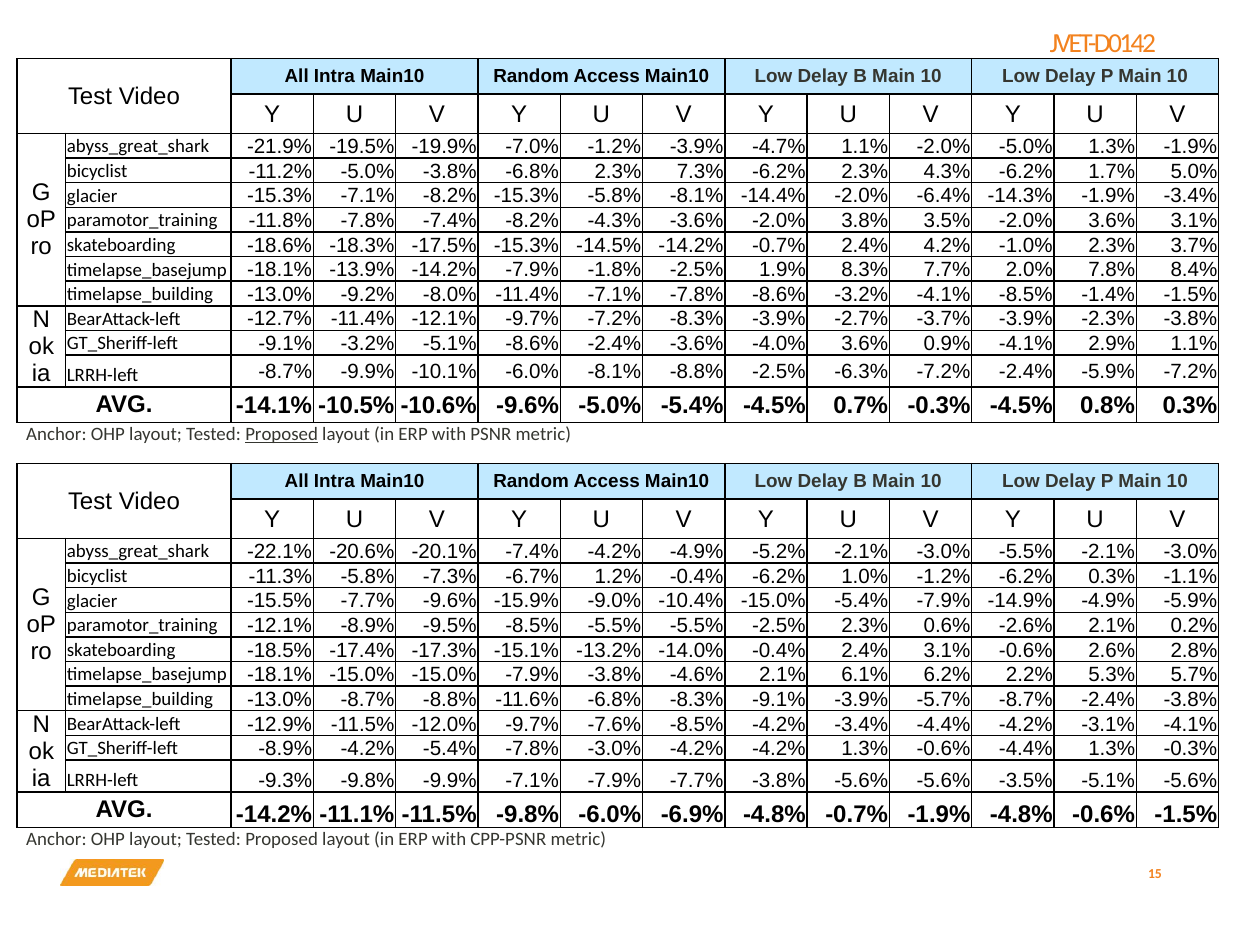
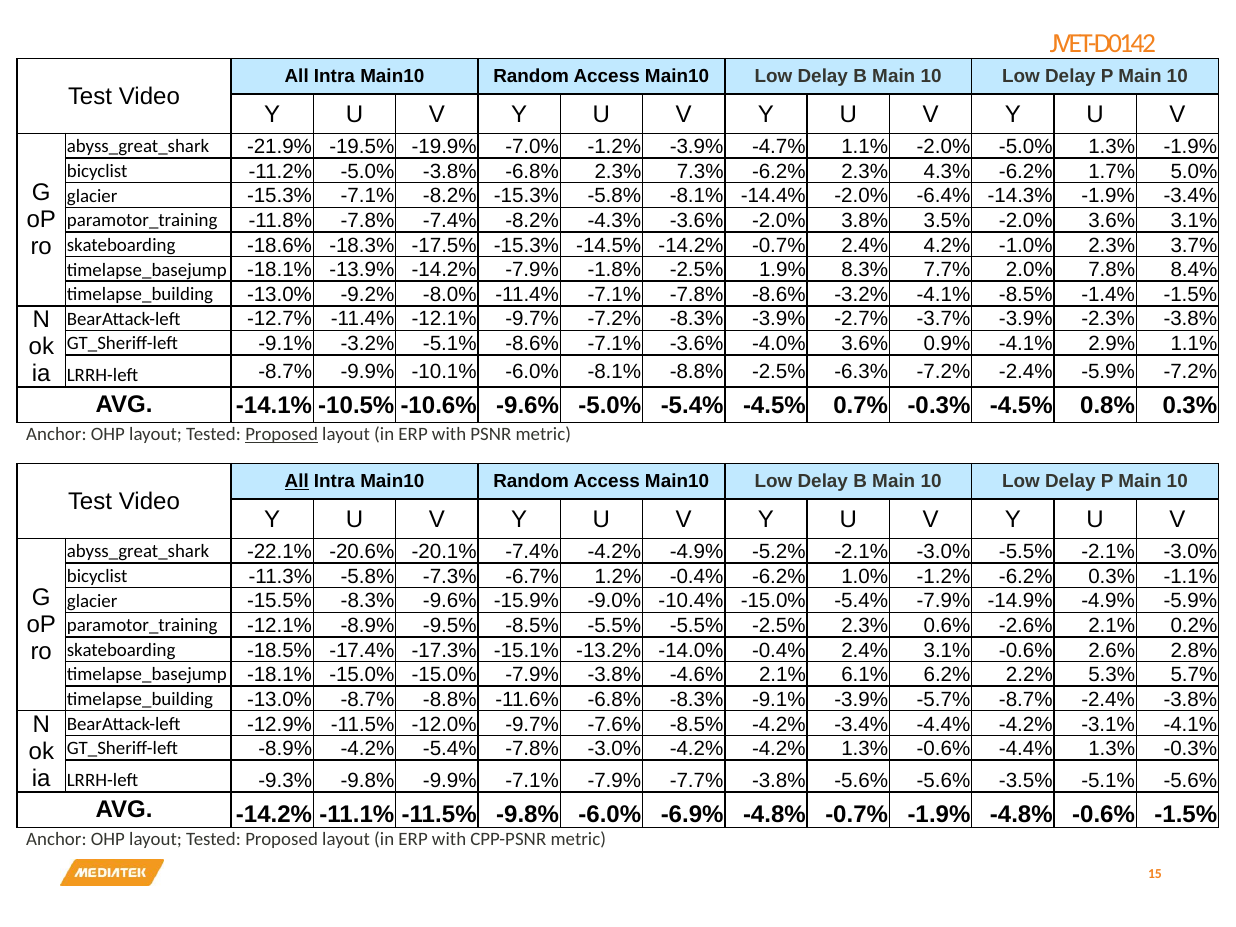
-8.6% -2.4%: -2.4% -> -7.1% (614, 344)
All underline: none -> present (297, 482)
-15.5% -7.7%: -7.7% -> -8.3% (368, 601)
